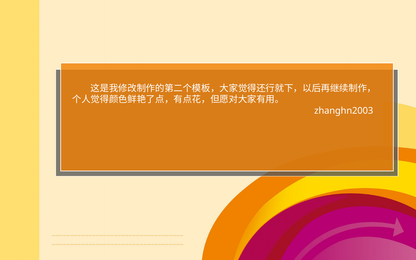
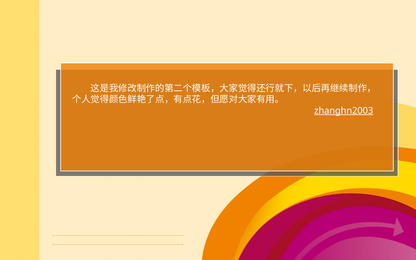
zhanghn2003 underline: none -> present (344, 111)
